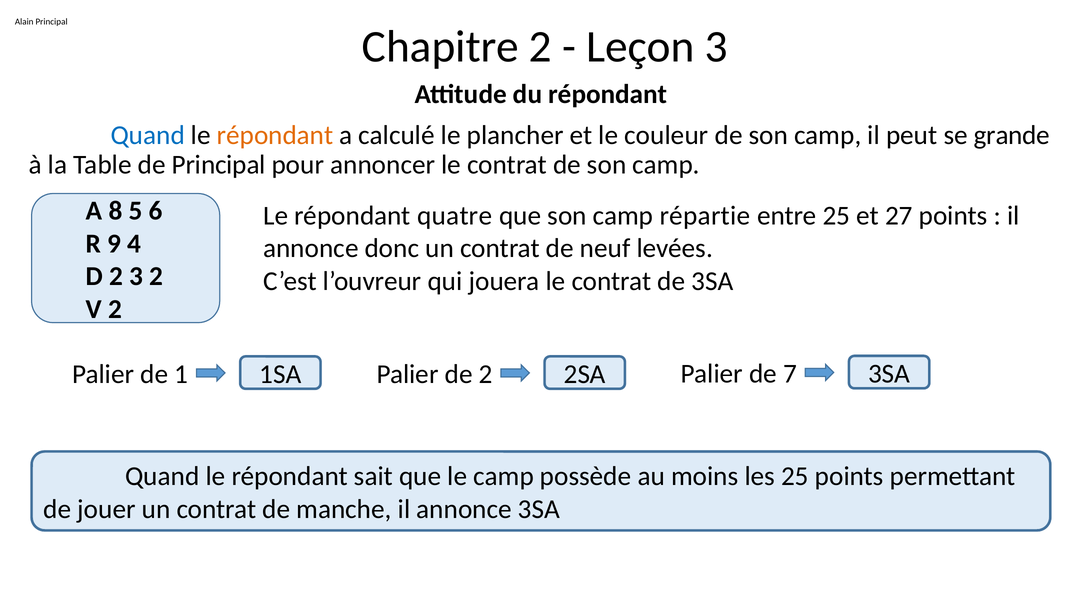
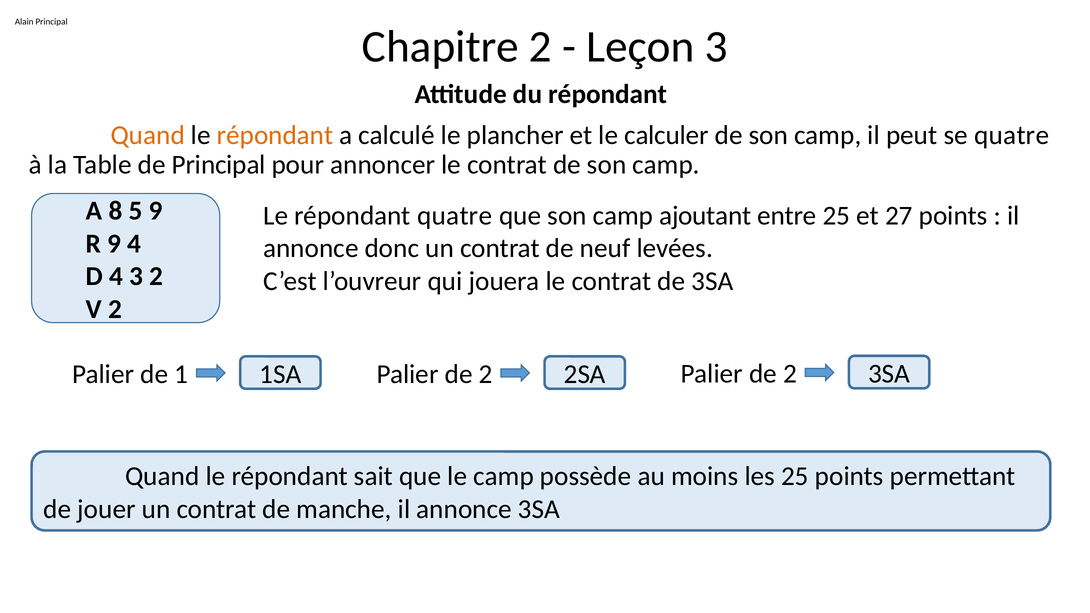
Quand colour: blue -> orange (148, 135)
couleur: couleur -> calculer (666, 135)
se grande: grande -> quatre (1012, 135)
5 6: 6 -> 9 (155, 211)
répartie: répartie -> ajoutant (705, 216)
2: 2 -> 4 (116, 276)
2SA Palier de 7: 7 -> 2 (790, 374)
